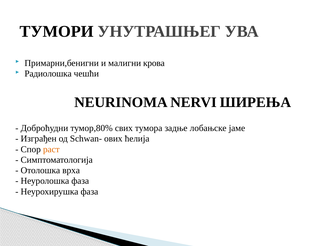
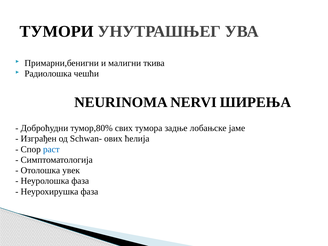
крова: крова -> ткива (154, 63)
раст colour: orange -> blue (51, 149)
врха: врха -> увек (71, 170)
